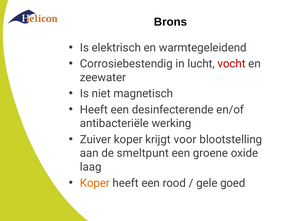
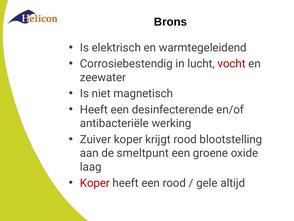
krijgt voor: voor -> rood (185, 139)
Koper colour: orange -> red (95, 183)
goed: goed -> altijd (233, 183)
